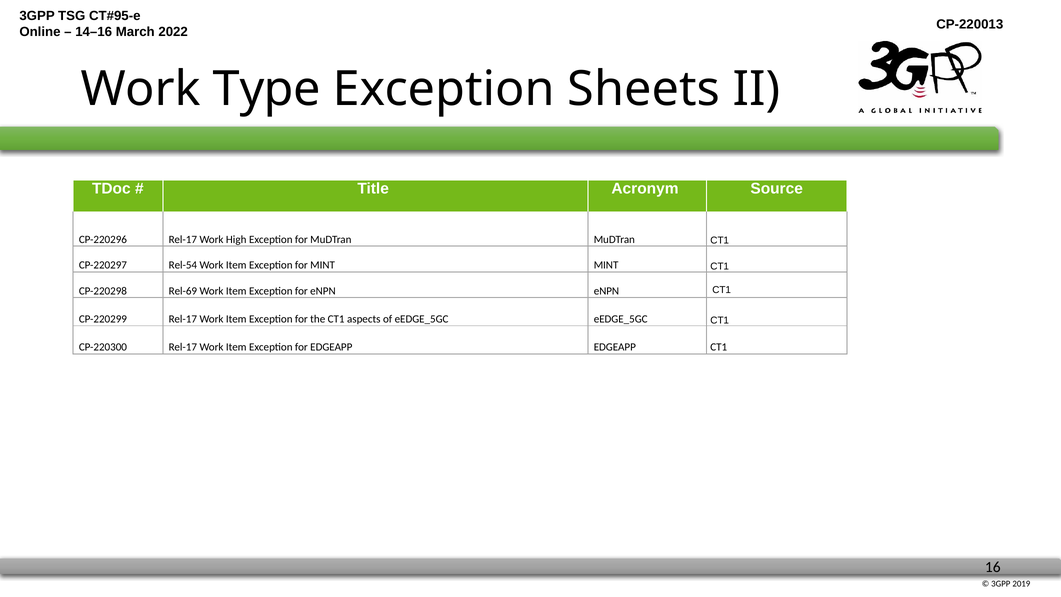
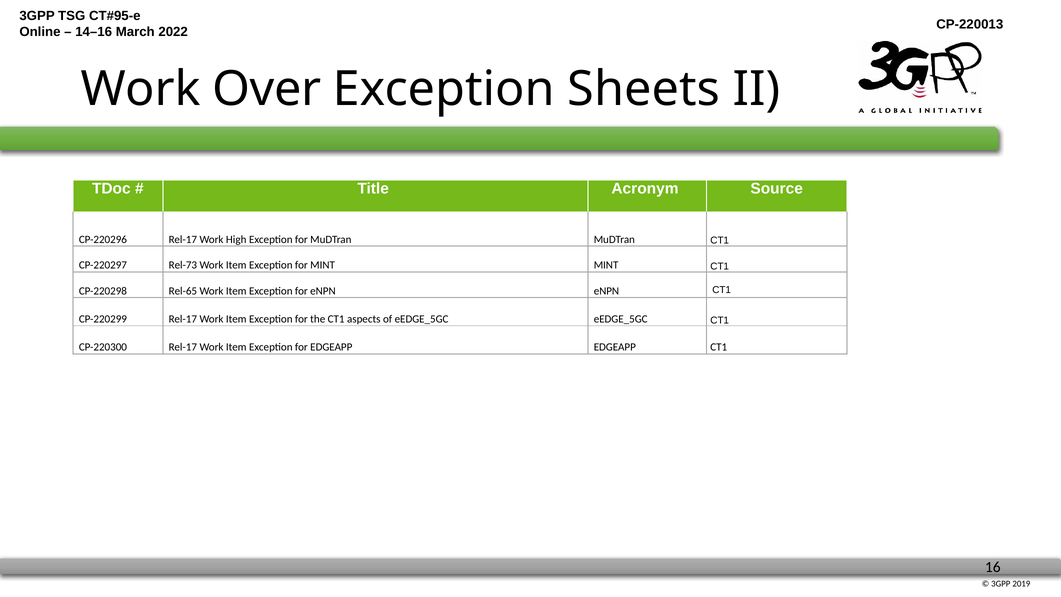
Type: Type -> Over (267, 89)
Rel-54: Rel-54 -> Rel-73 (183, 265)
Rel-69: Rel-69 -> Rel-65 (183, 291)
